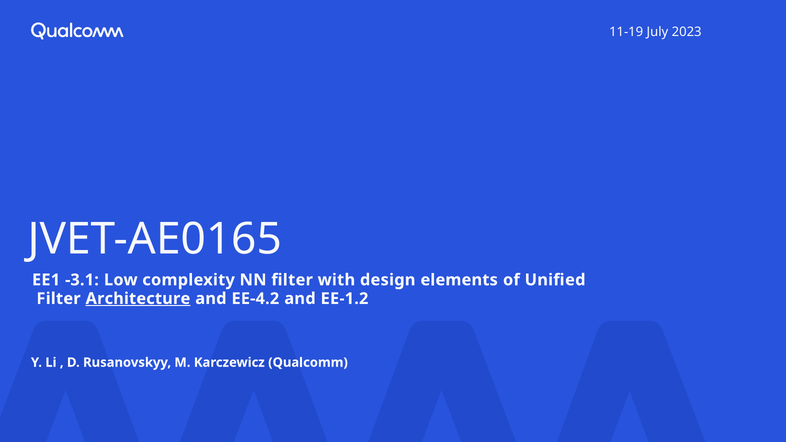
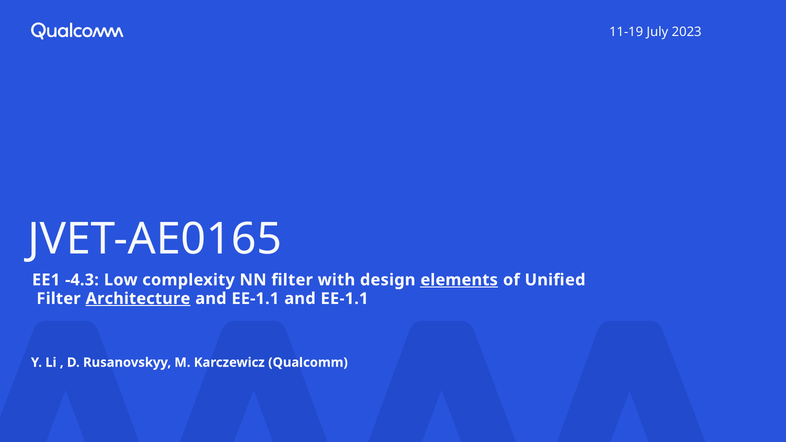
-3.1: -3.1 -> -4.3 (82, 280)
elements underline: none -> present (459, 280)
EE-4.2: EE-4.2 -> EE-1.1 (255, 299)
EE-1.2: EE-1.2 -> EE-1.1 (344, 299)
